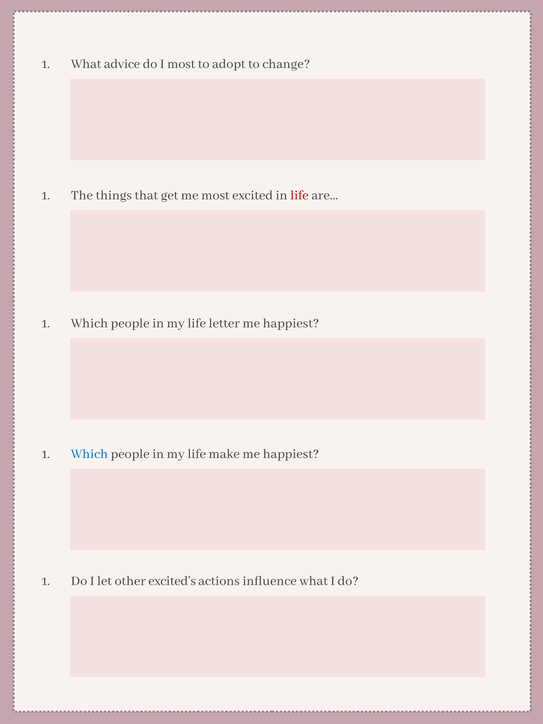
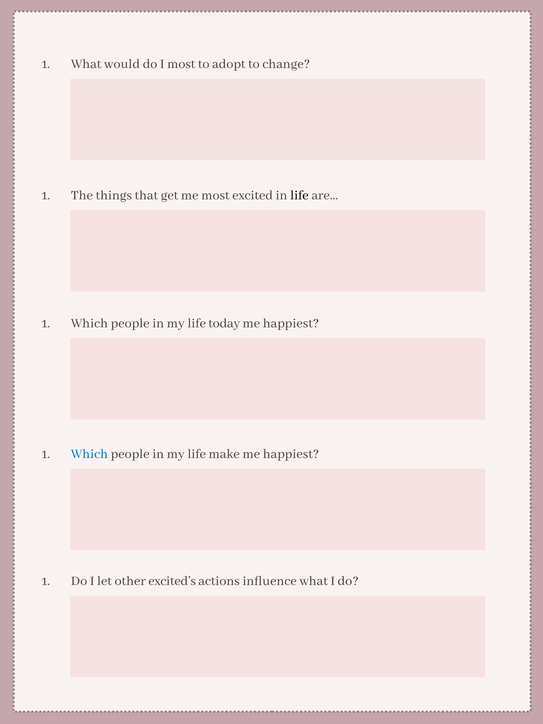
advice: advice -> would (122, 64)
life colour: red -> black (299, 195)
letter: letter -> today (224, 323)
